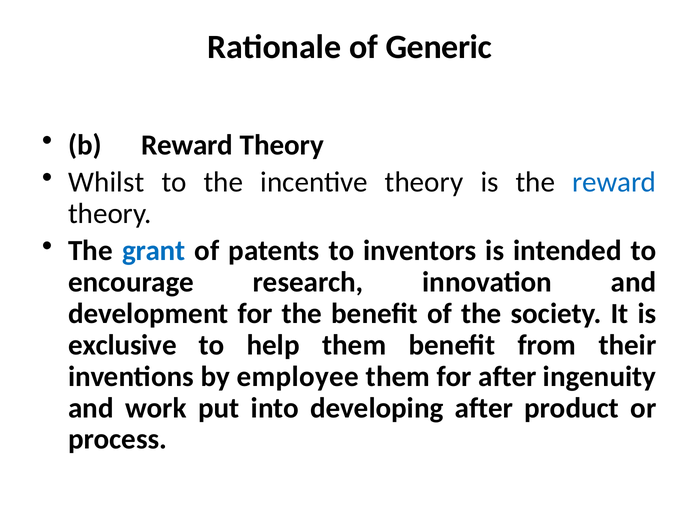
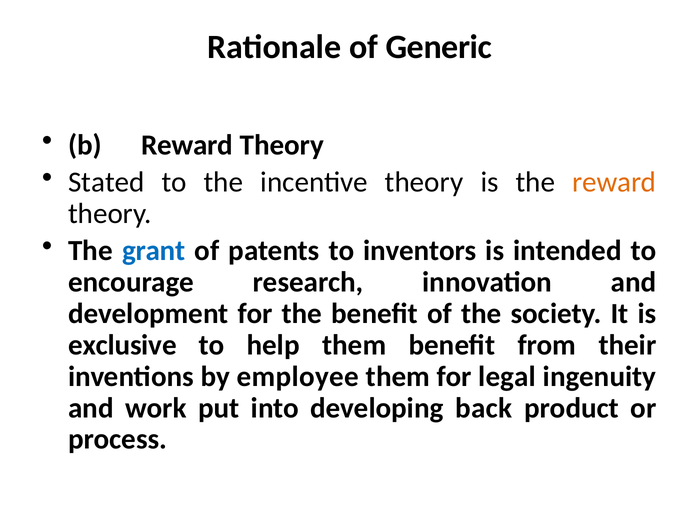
Whilst: Whilst -> Stated (106, 182)
reward colour: blue -> orange (614, 182)
for after: after -> legal (507, 377)
developing after: after -> back (484, 408)
